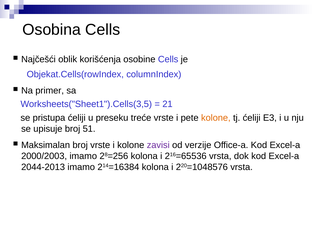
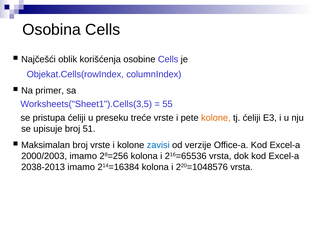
21: 21 -> 55 (167, 104)
zavisi colour: purple -> blue (158, 145)
2044-2013: 2044-2013 -> 2038-2013 (43, 167)
